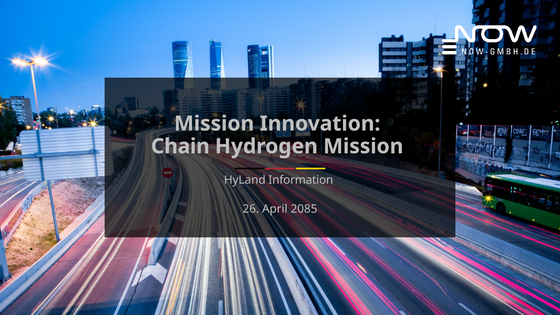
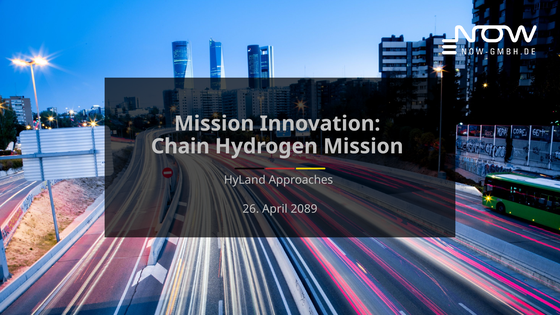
Information: Information -> Approaches (301, 180)
2085: 2085 -> 2089 (304, 209)
